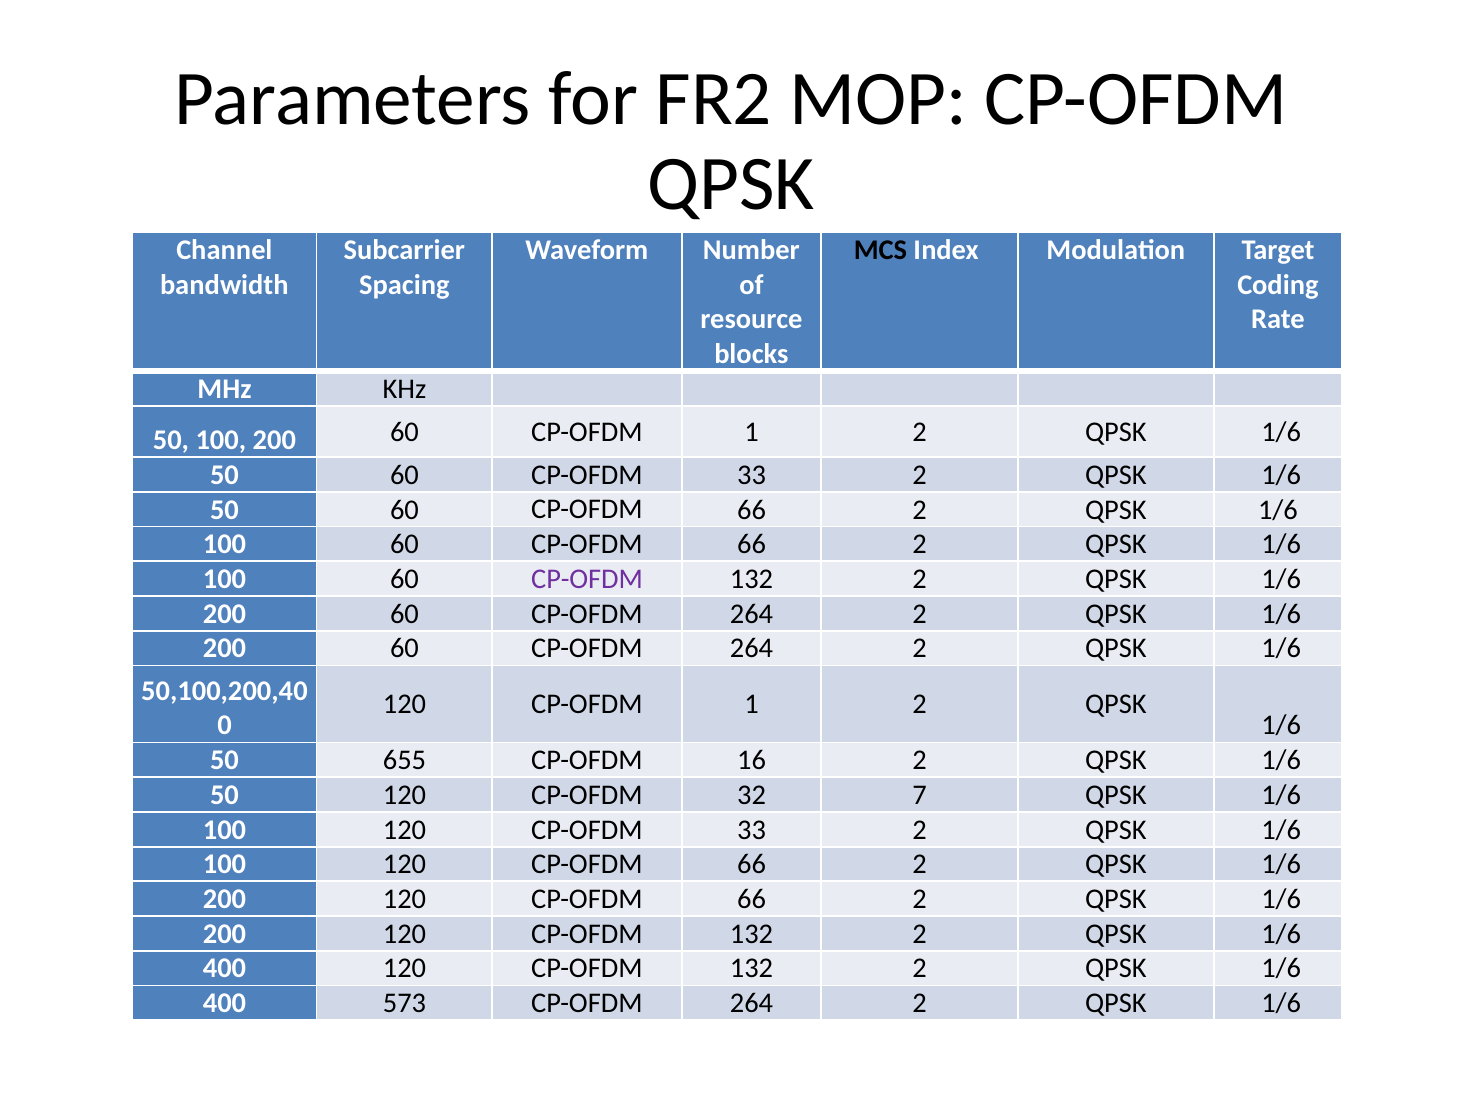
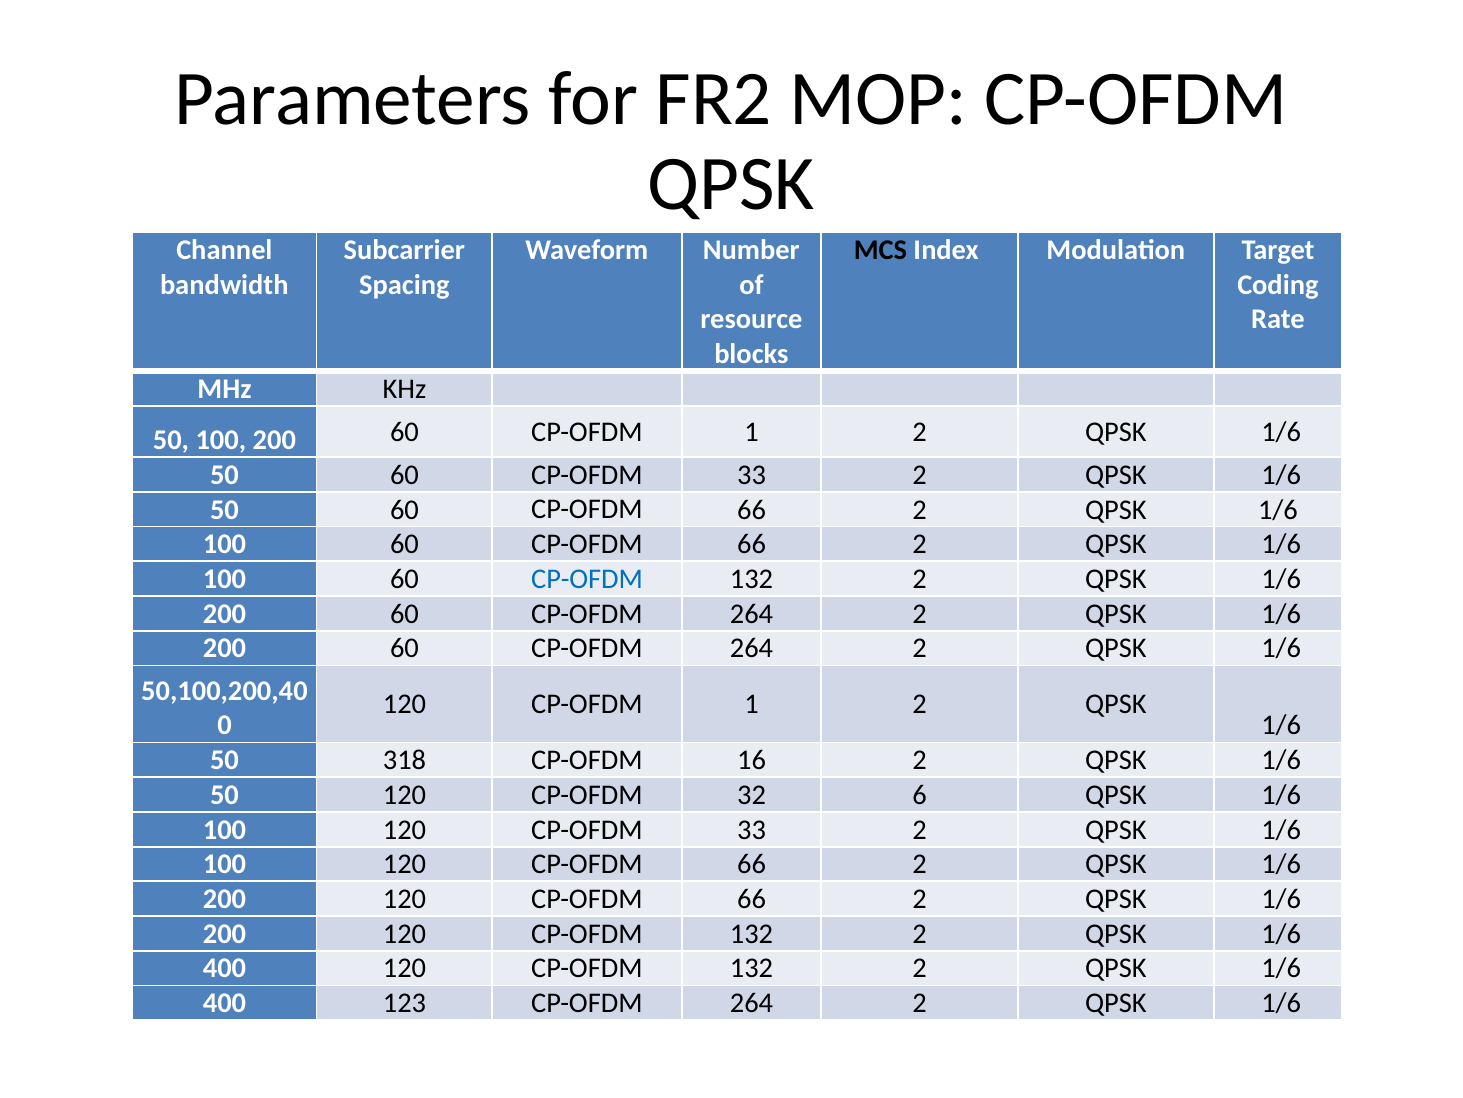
CP-OFDM colour: purple -> blue (587, 579)
655: 655 -> 318 (404, 760)
7: 7 -> 6 (920, 794)
573: 573 -> 123 (404, 1002)
